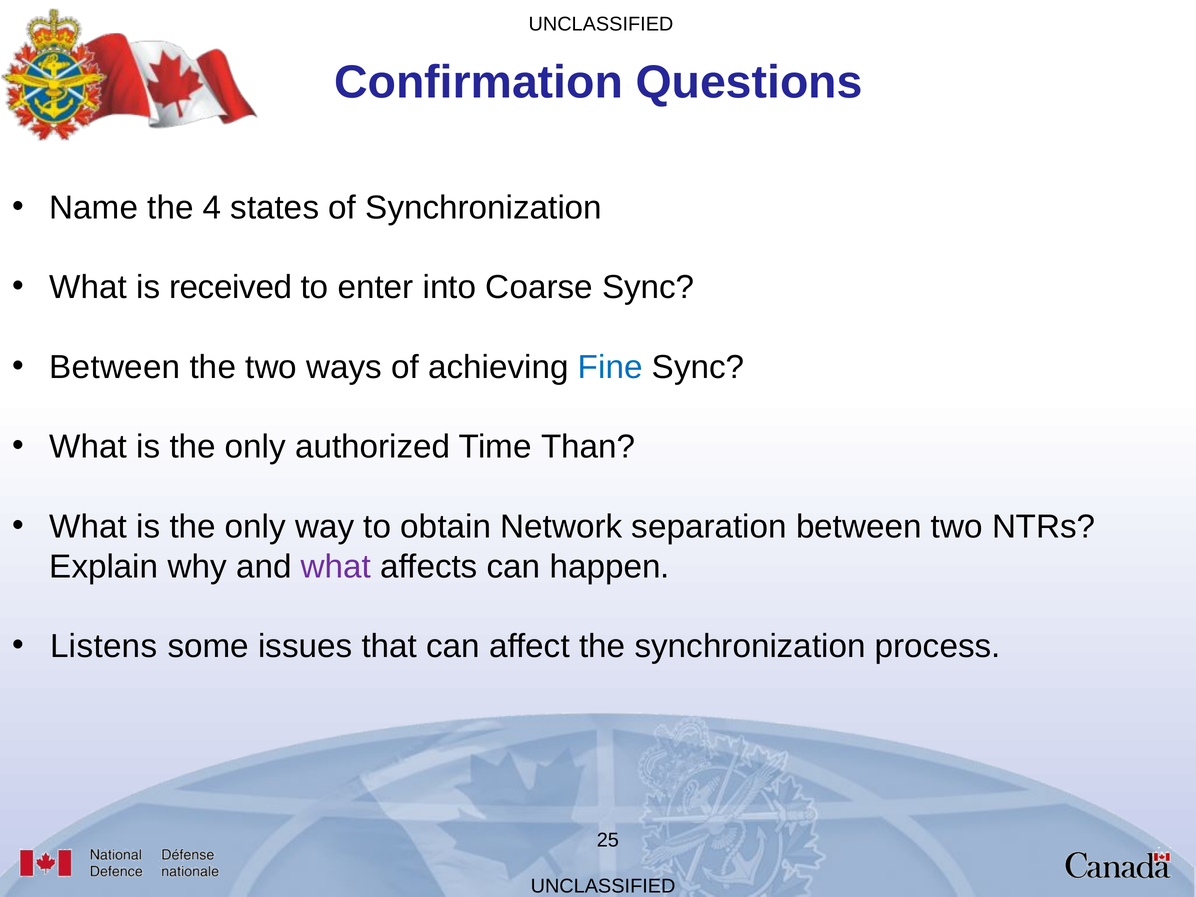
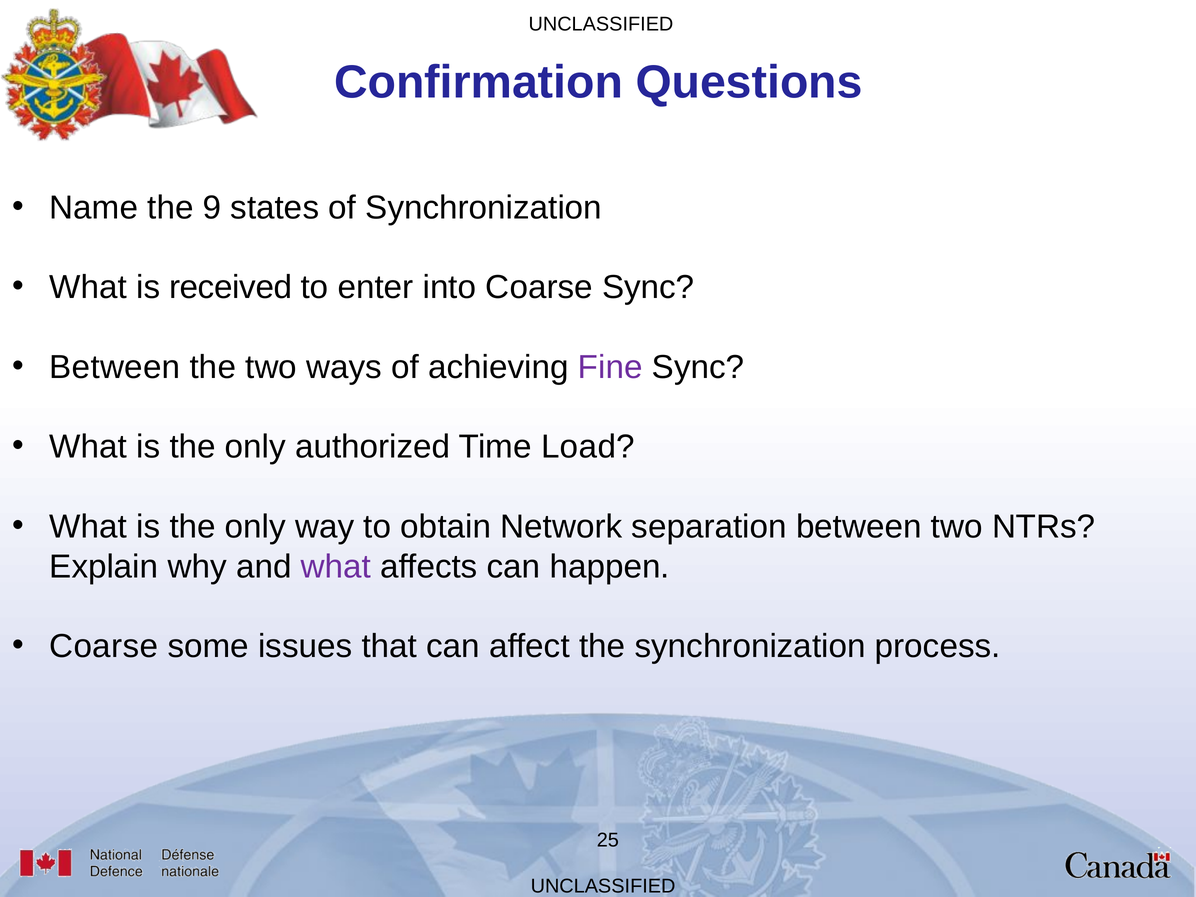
4: 4 -> 9 (212, 208)
Fine colour: blue -> purple (610, 367)
Than: Than -> Load (588, 447)
Listens: Listens -> Coarse (104, 646)
